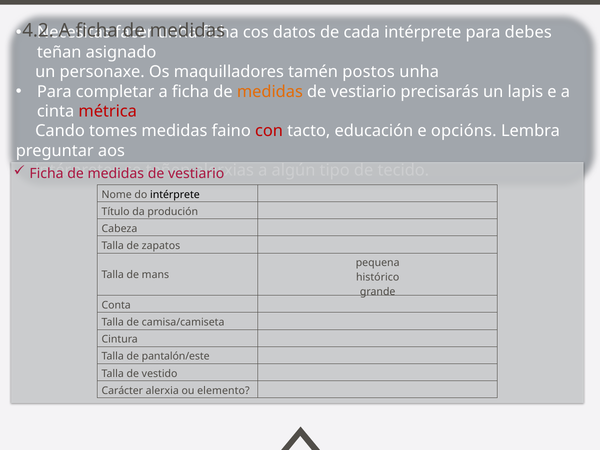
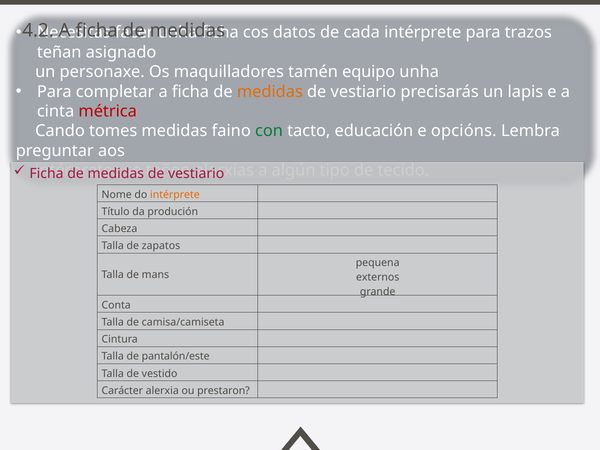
debes: debes -> trazos (528, 33)
postos: postos -> equipo (369, 72)
con colour: red -> green (269, 131)
intérprete colour: black -> orange (175, 195)
histórico: histórico -> externos (378, 277)
elemento: elemento -> prestaron (223, 391)
